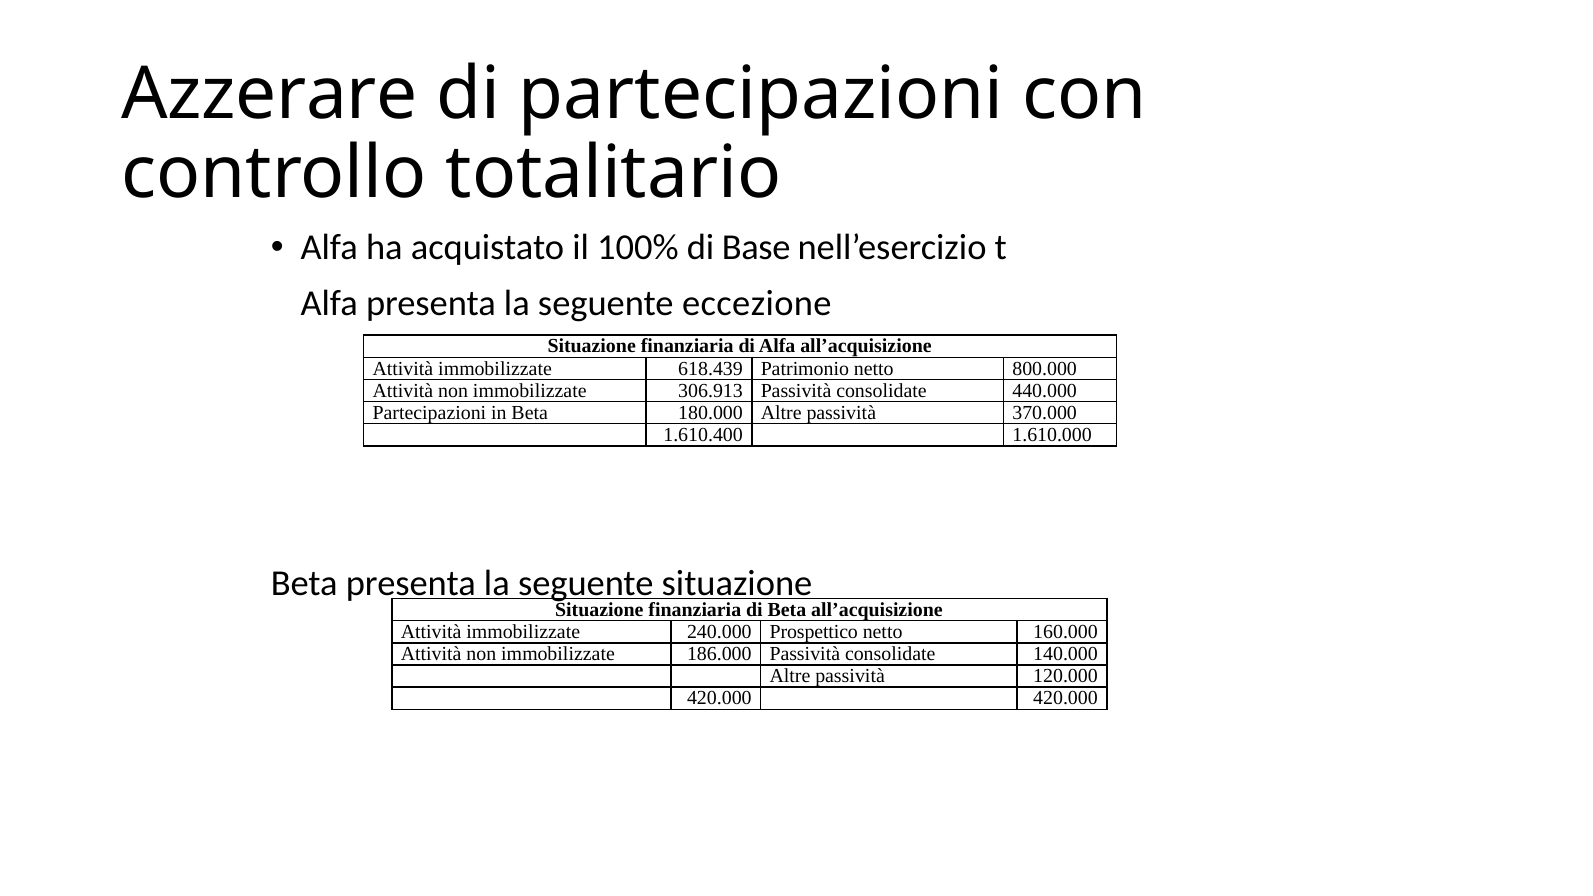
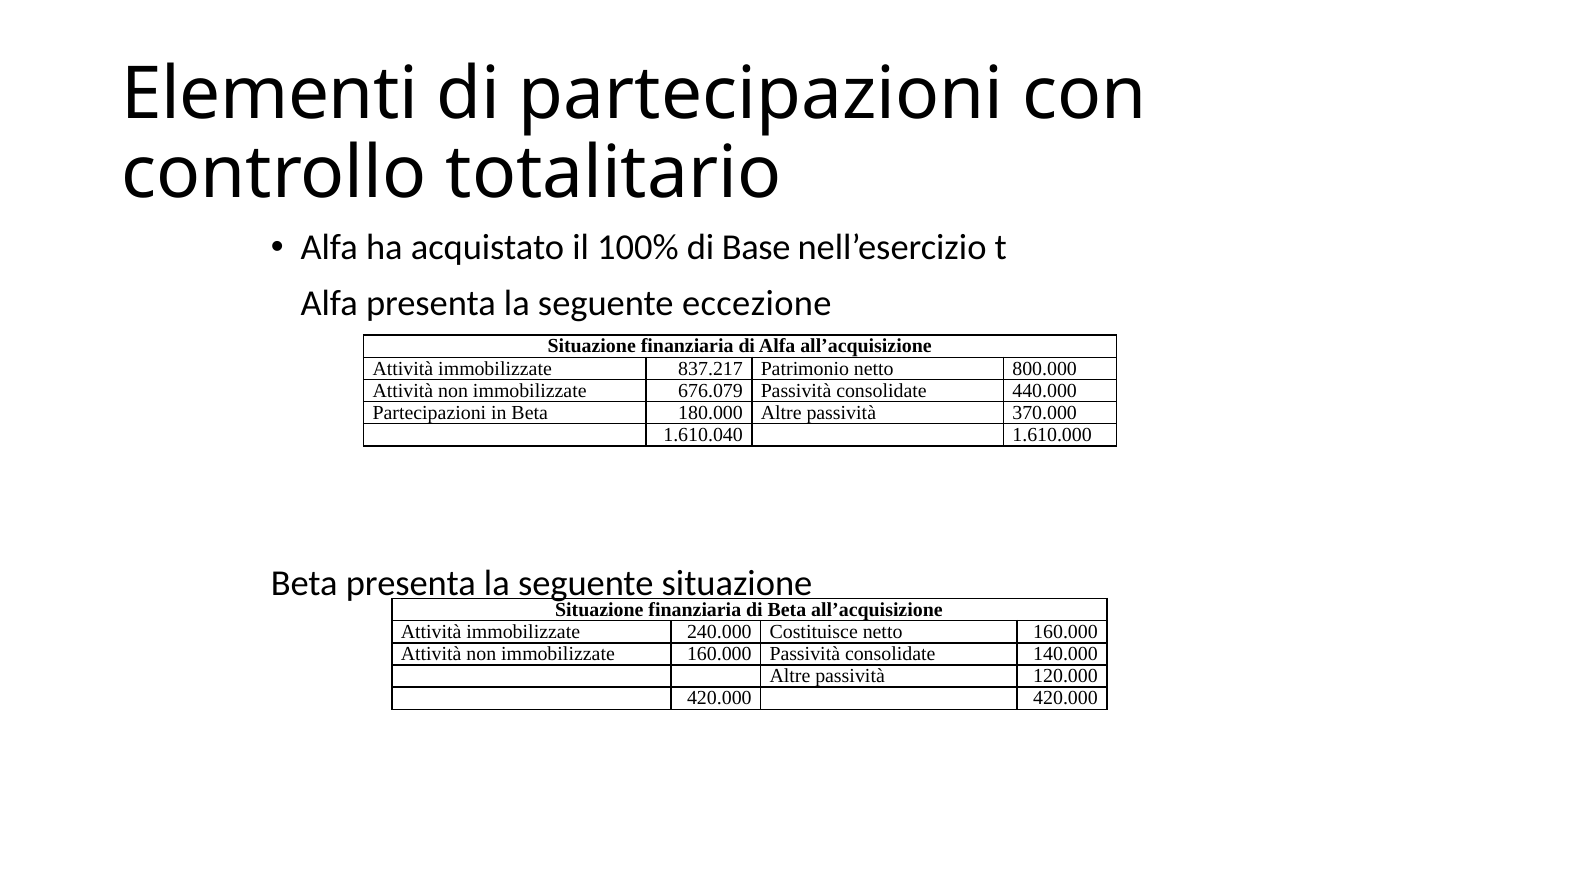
Azzerare: Azzerare -> Elementi (270, 94)
618.439: 618.439 -> 837.217 (711, 368)
306.913: 306.913 -> 676.079 (711, 391)
1.610.400: 1.610.400 -> 1.610.040 (703, 435)
Prospettico: Prospettico -> Costituisce (814, 632)
immobilizzate 186.000: 186.000 -> 160.000 (719, 654)
